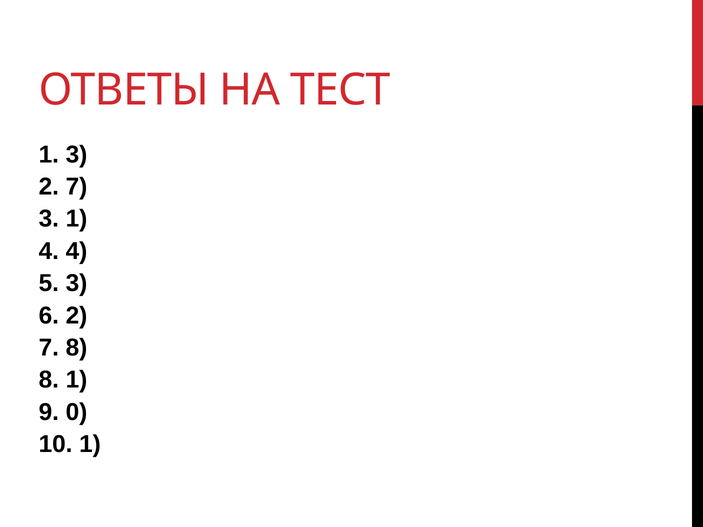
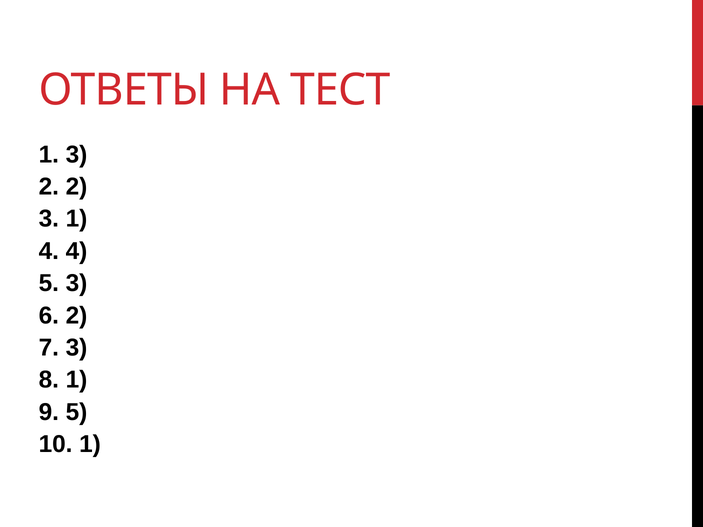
7: 7 -> 2 (77, 187)
7 8: 8 -> 3 (77, 348)
9 0: 0 -> 5 (77, 412)
